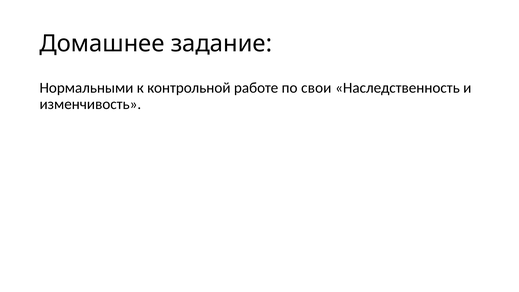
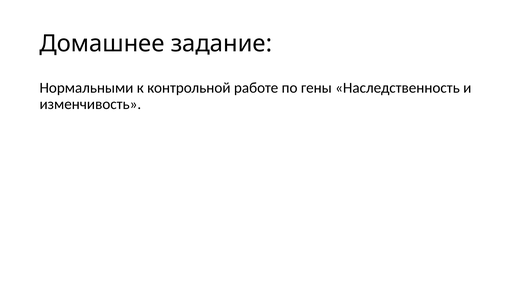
свои: свои -> гены (316, 88)
